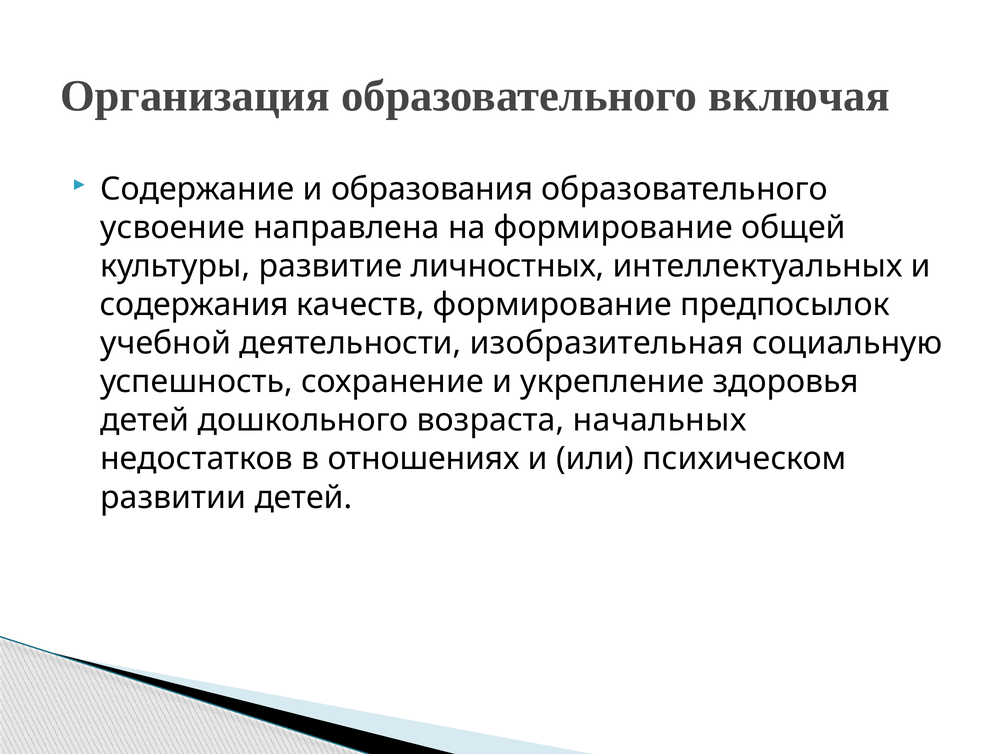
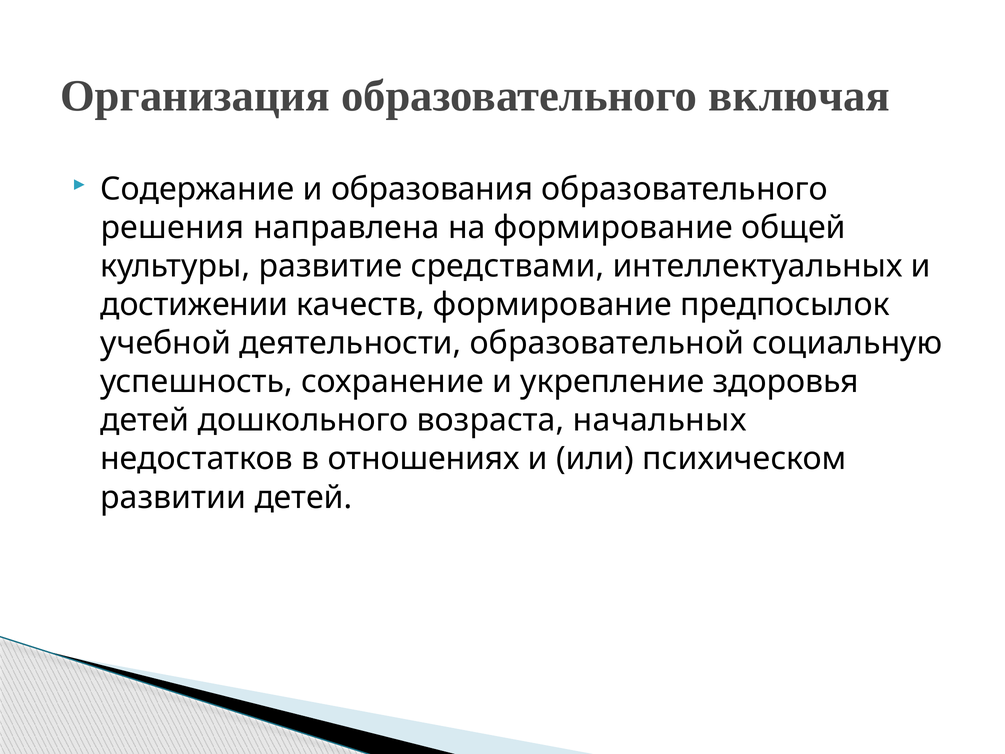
усвоение: усвоение -> решения (172, 228)
личностных: личностных -> средствами (507, 266)
содержания: содержания -> достижении (194, 305)
изобразительная: изобразительная -> образовательной (607, 343)
